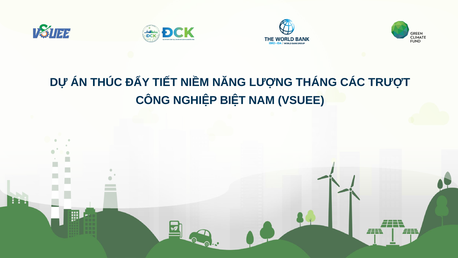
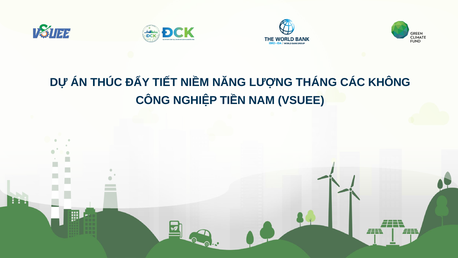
TRƯỢT: TRƯỢT -> KHÔNG (389, 82)
BIỆT: BIỆT -> TIỀN (233, 100)
